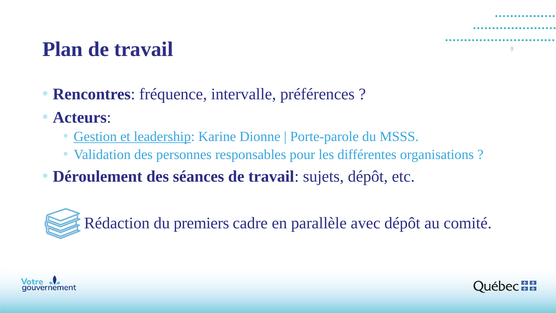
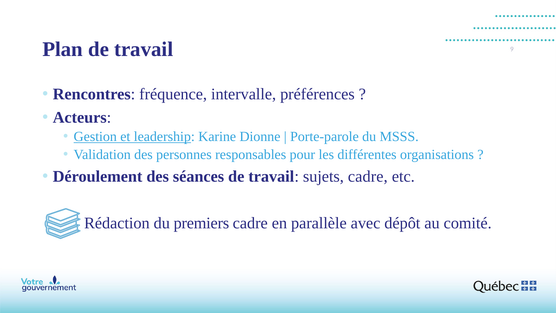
sujets dépôt: dépôt -> cadre (368, 176)
